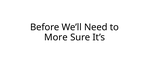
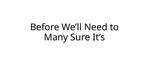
More: More -> Many (56, 37)
